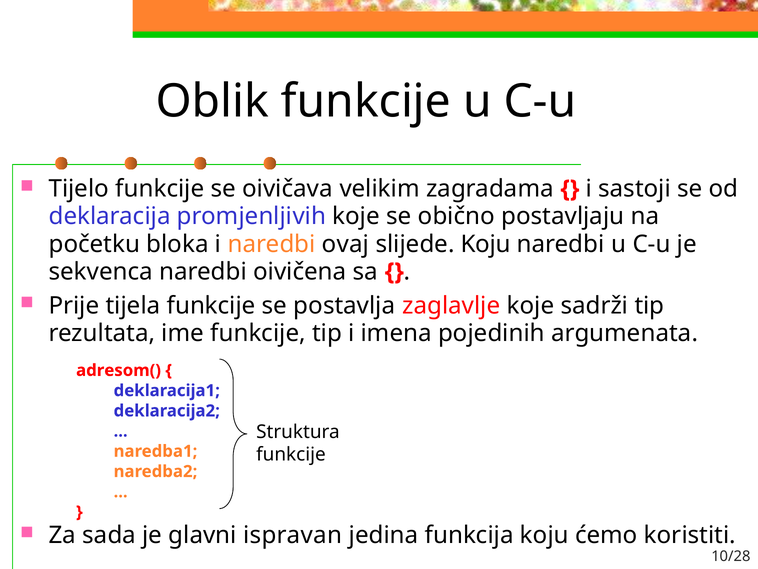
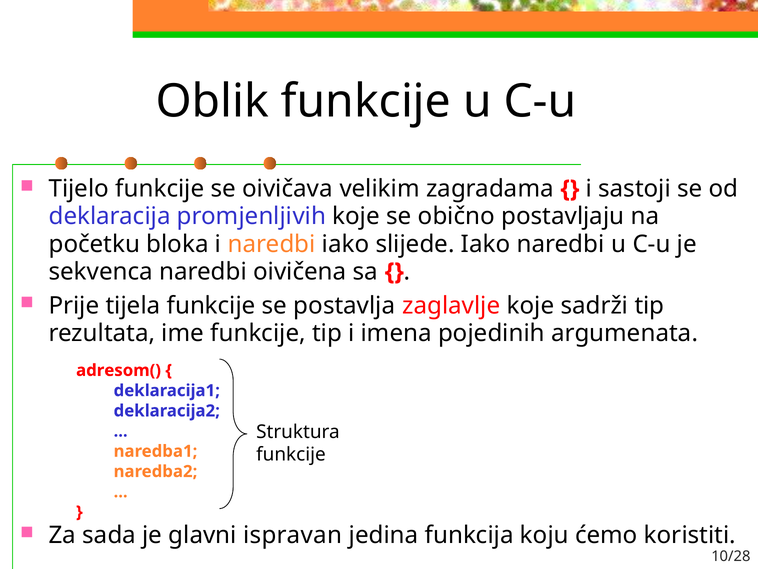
naredbi ovaj: ovaj -> iako (346, 244)
slijede Koju: Koju -> Iako (486, 244)
